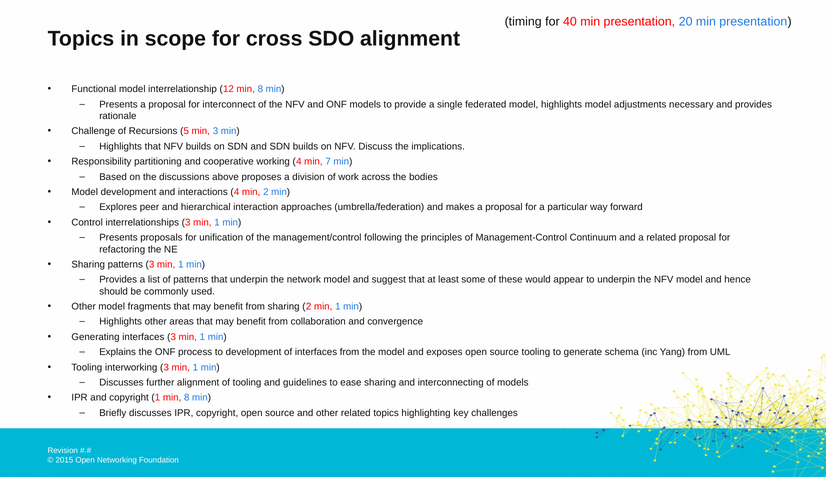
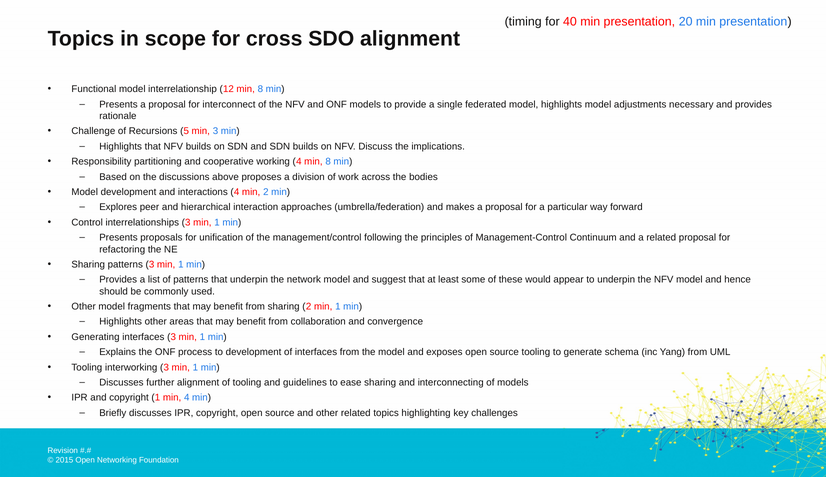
4 min 7: 7 -> 8 (328, 161)
1 min 8: 8 -> 4 (187, 397)
